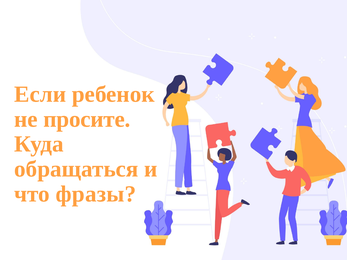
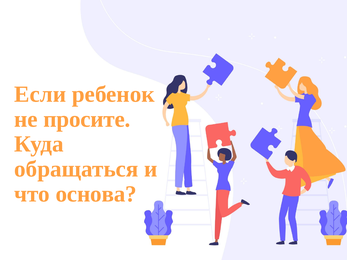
фразы: фразы -> основа (96, 194)
